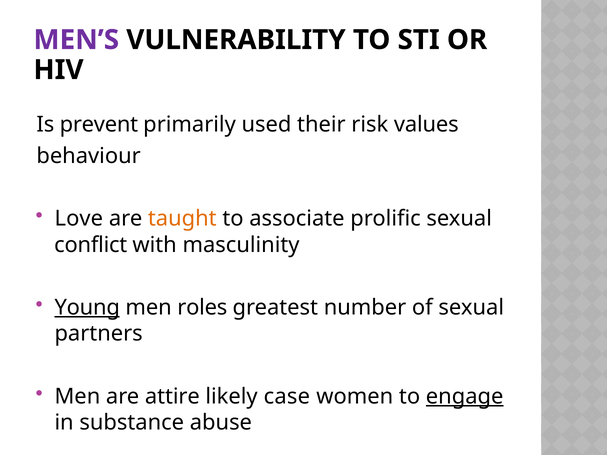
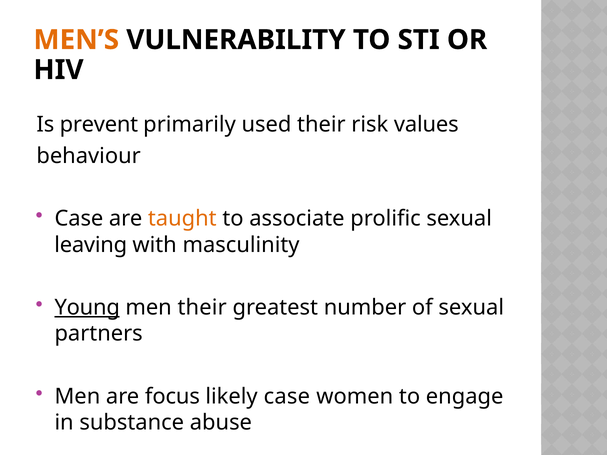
MEN’S colour: purple -> orange (76, 40)
Love: Love -> Case (79, 219)
conflict: conflict -> leaving (91, 245)
men roles: roles -> their (202, 308)
attire: attire -> focus (172, 397)
engage underline: present -> none (465, 397)
